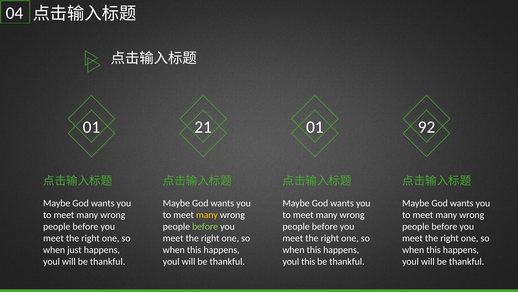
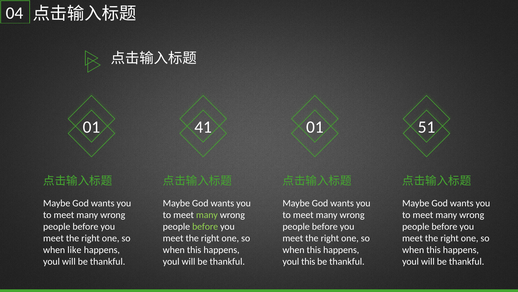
21: 21 -> 41 (203, 127)
92: 92 -> 51 (427, 127)
many colour: yellow -> light green (207, 214)
just: just -> like (74, 249)
